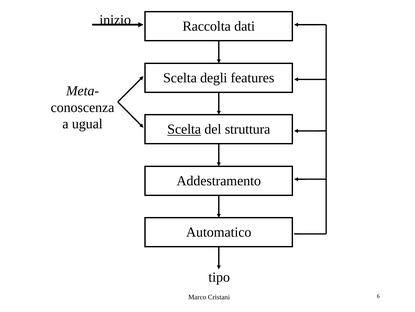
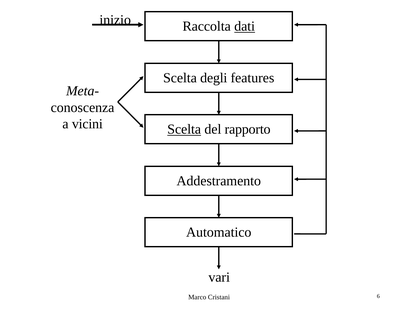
dati underline: none -> present (245, 26)
ugual: ugual -> vicini (87, 124)
struttura: struttura -> rapporto (248, 129)
tipo: tipo -> vari (219, 277)
